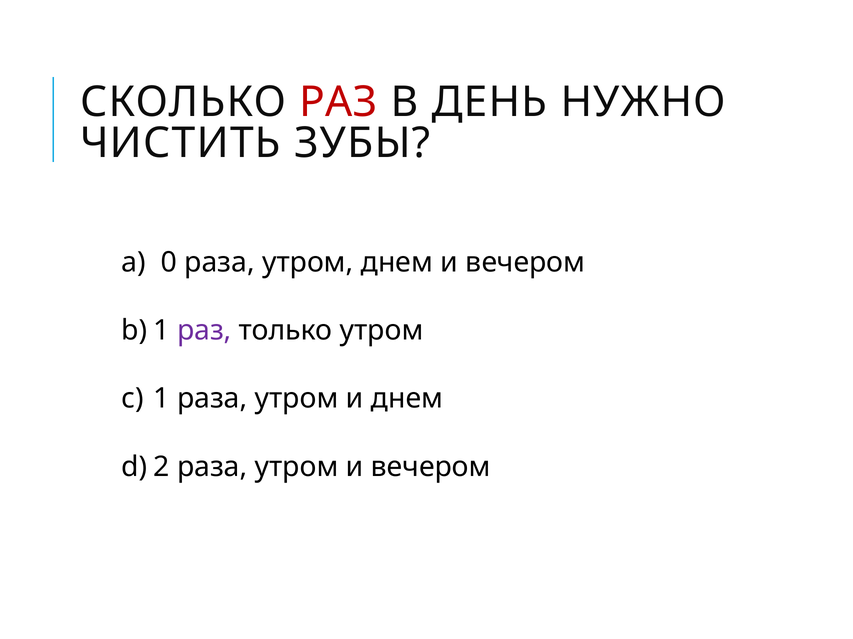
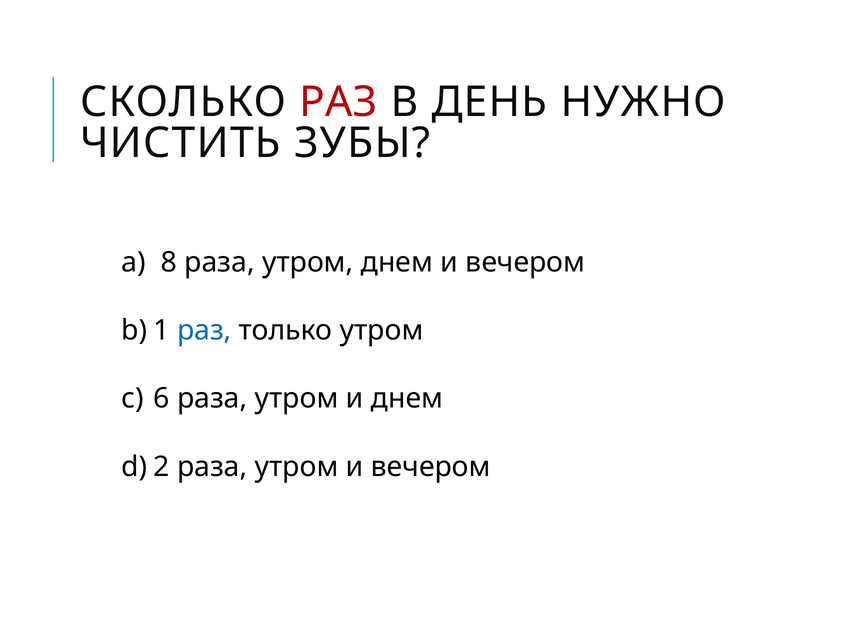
0: 0 -> 8 (169, 262)
раз colour: purple -> blue (204, 331)
1: 1 -> 6 (162, 399)
